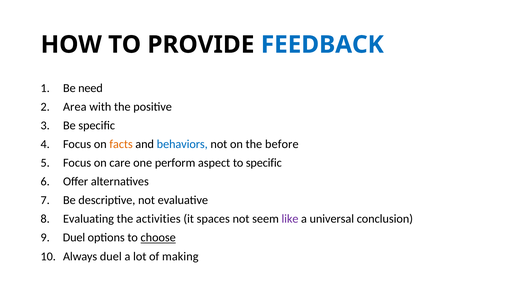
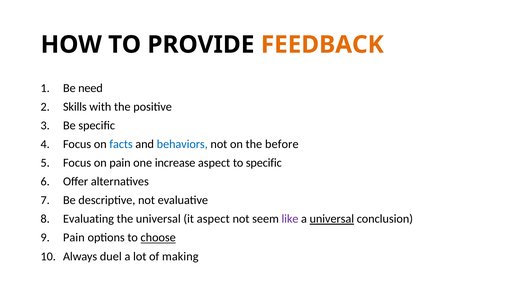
FEEDBACK colour: blue -> orange (322, 45)
Area: Area -> Skills (75, 107)
facts colour: orange -> blue (121, 144)
on care: care -> pain (120, 163)
perform: perform -> increase (175, 163)
the activities: activities -> universal (158, 219)
it spaces: spaces -> aspect (213, 219)
universal underline: none -> present (332, 219)
Duel: Duel -> Pain (74, 238)
